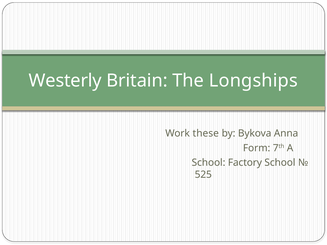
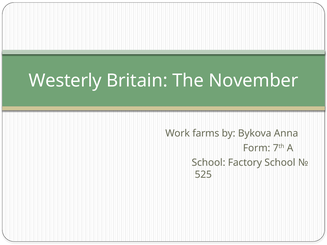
Longships: Longships -> November (253, 81)
these: these -> farms (206, 134)
